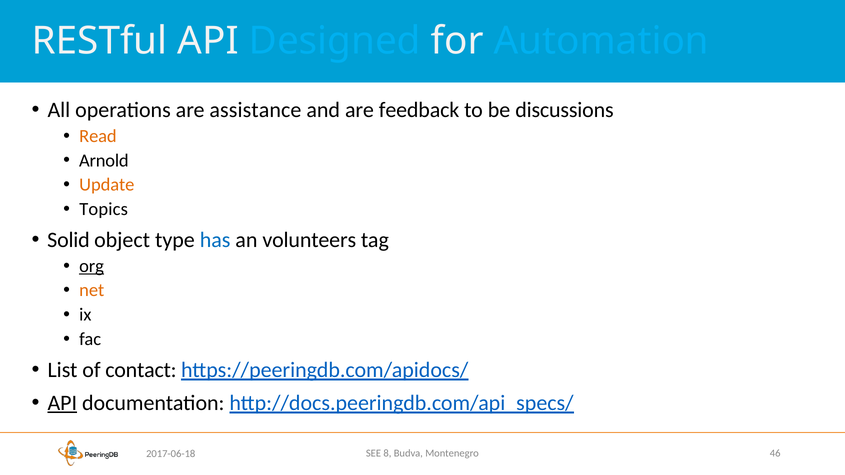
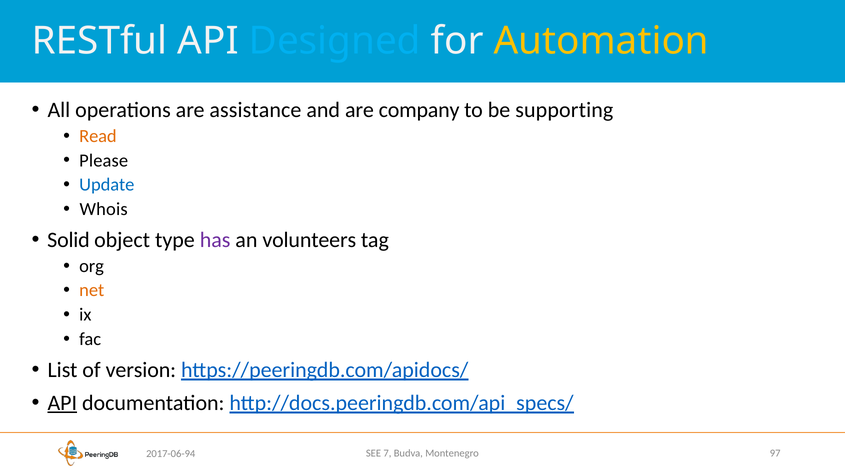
Automation colour: light blue -> yellow (601, 41)
feedback: feedback -> company (419, 110)
discussions: discussions -> supporting (564, 110)
Arnold: Arnold -> Please (104, 161)
Update colour: orange -> blue (107, 185)
Topics: Topics -> Whois (104, 209)
has colour: blue -> purple (215, 240)
org underline: present -> none (92, 266)
contact: contact -> version (141, 370)
8: 8 -> 7 (387, 454)
46: 46 -> 97 (775, 454)
2017-06-18: 2017-06-18 -> 2017-06-94 (171, 454)
